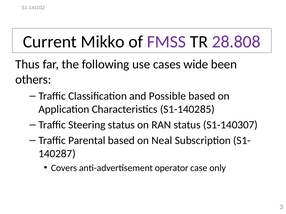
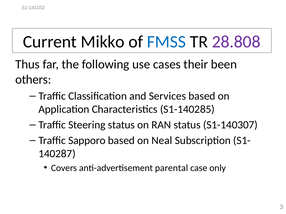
FMSS colour: purple -> blue (166, 42)
wide: wide -> their (196, 65)
Possible: Possible -> Services (167, 96)
Parental: Parental -> Sapporo (87, 141)
operator: operator -> parental (171, 168)
